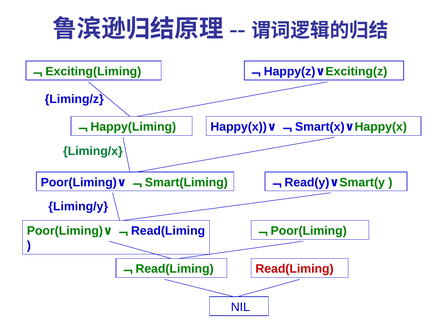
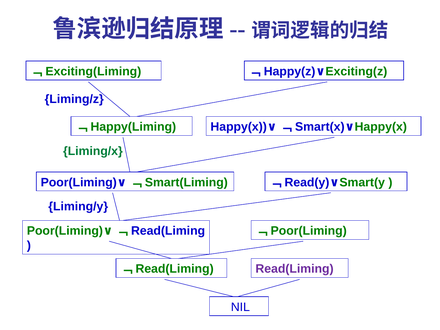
Read(Liming colour: red -> purple (295, 269)
